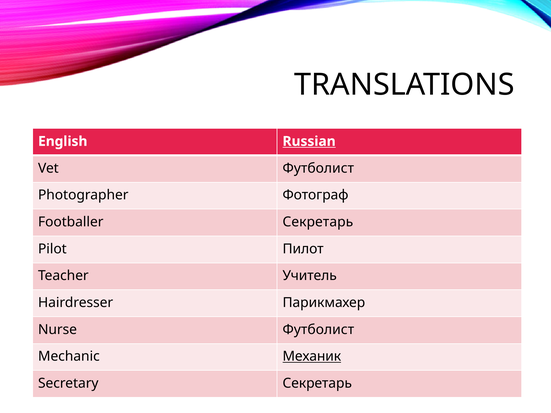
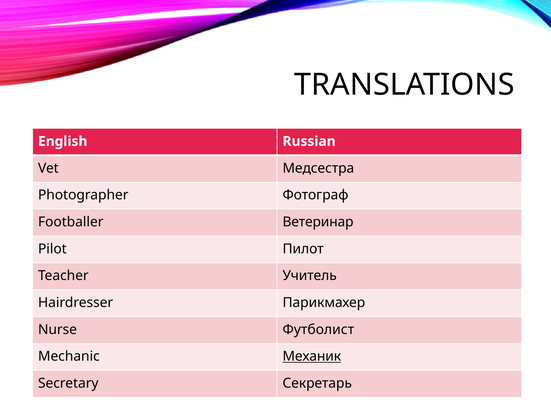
Russian underline: present -> none (309, 141)
Vet Футболист: Футболист -> Медсестра (318, 168)
Footballer Секретарь: Секретарь -> Ветеринар (318, 222)
